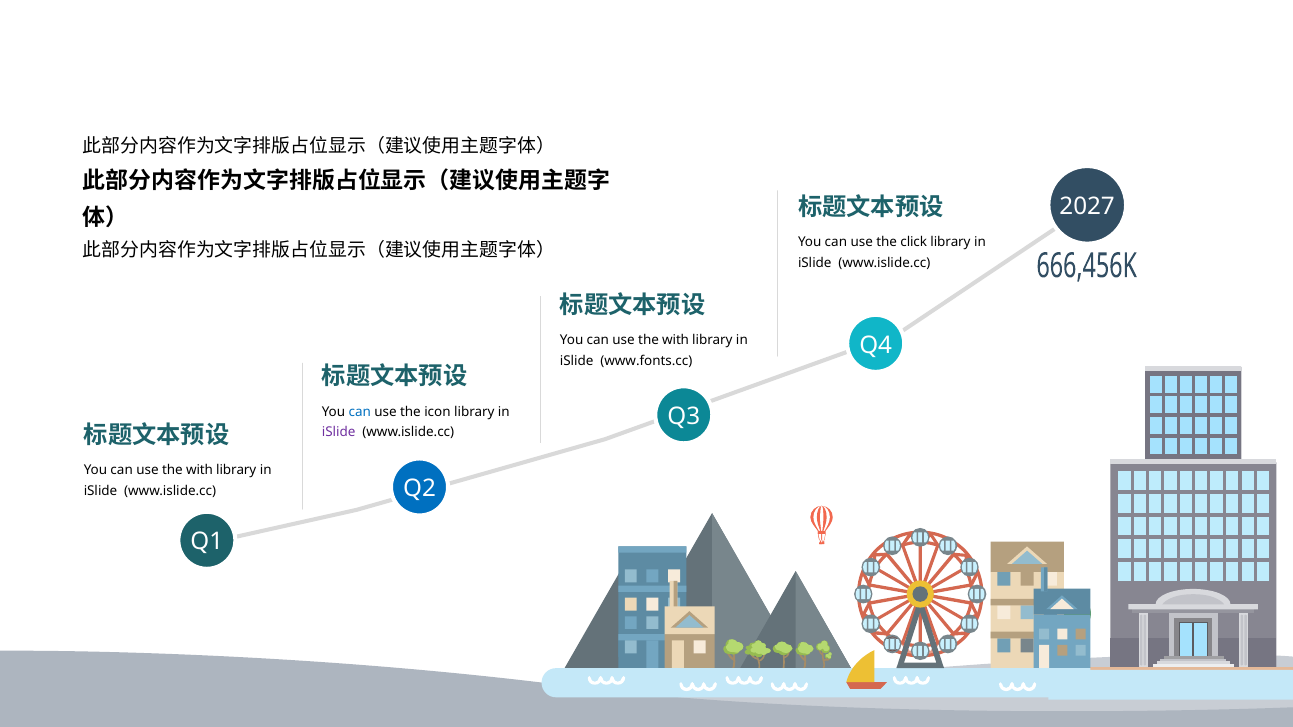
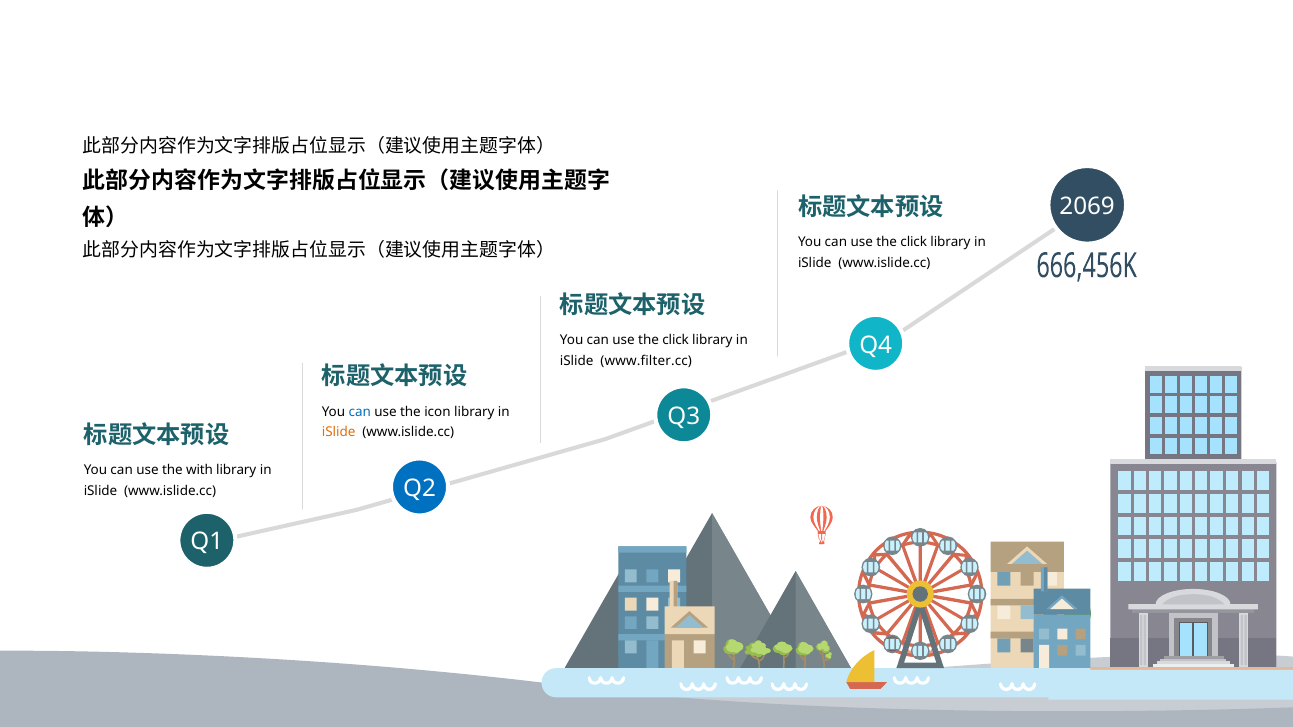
2027: 2027 -> 2069 (1087, 207)
with: with -> click (676, 340)
www.fonts.cc: www.fonts.cc -> www.filter.cc (646, 361)
iSlide colour: purple -> orange (339, 433)
